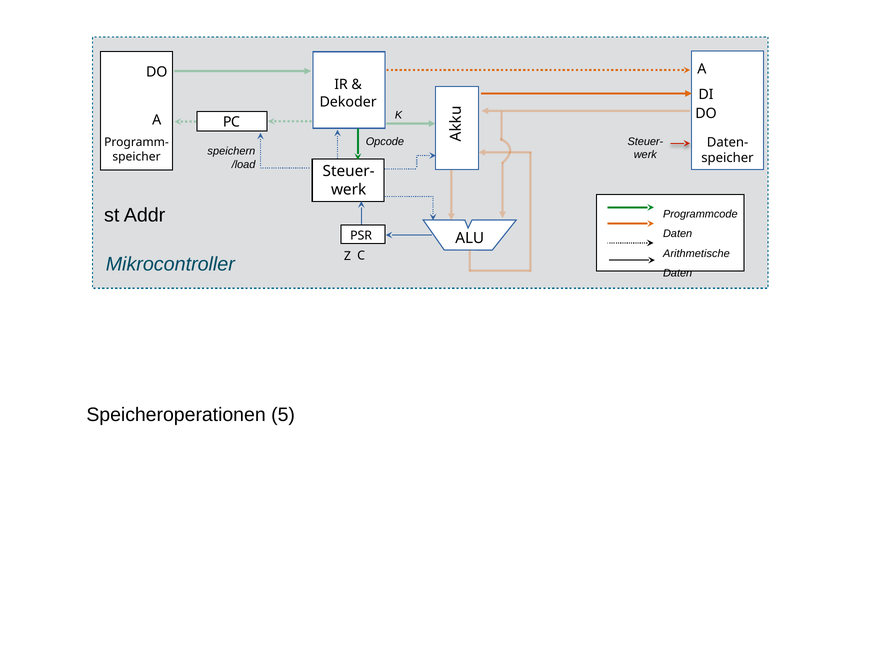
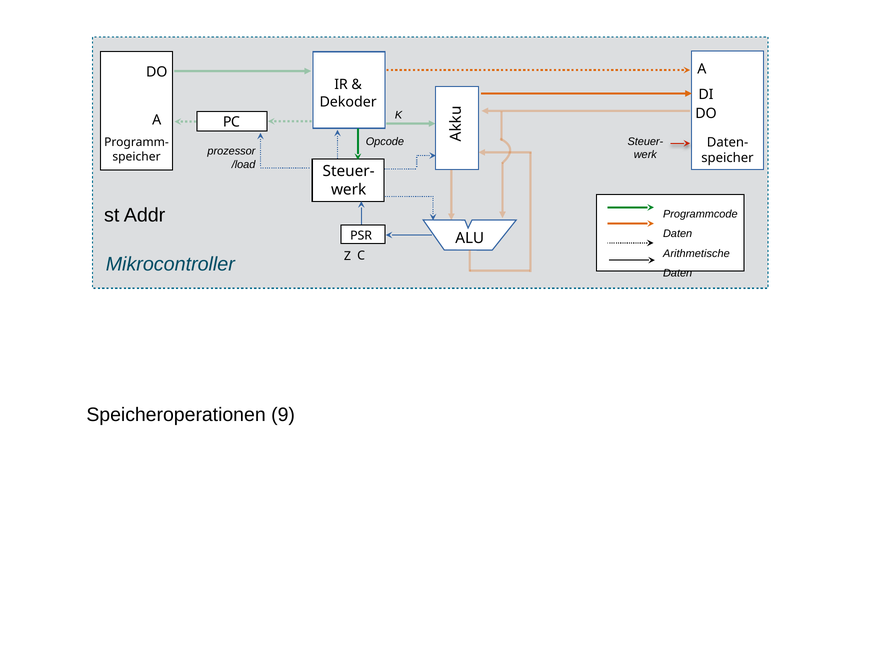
speichern: speichern -> prozessor (231, 151)
5: 5 -> 9 (283, 415)
